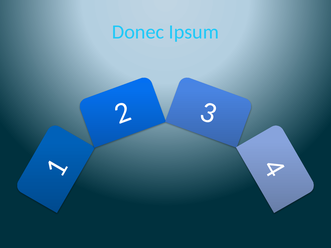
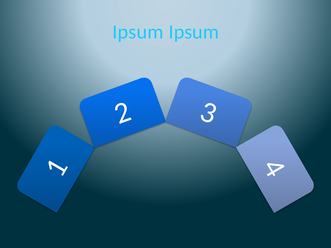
Donec: Donec -> Ipsum (138, 32)
